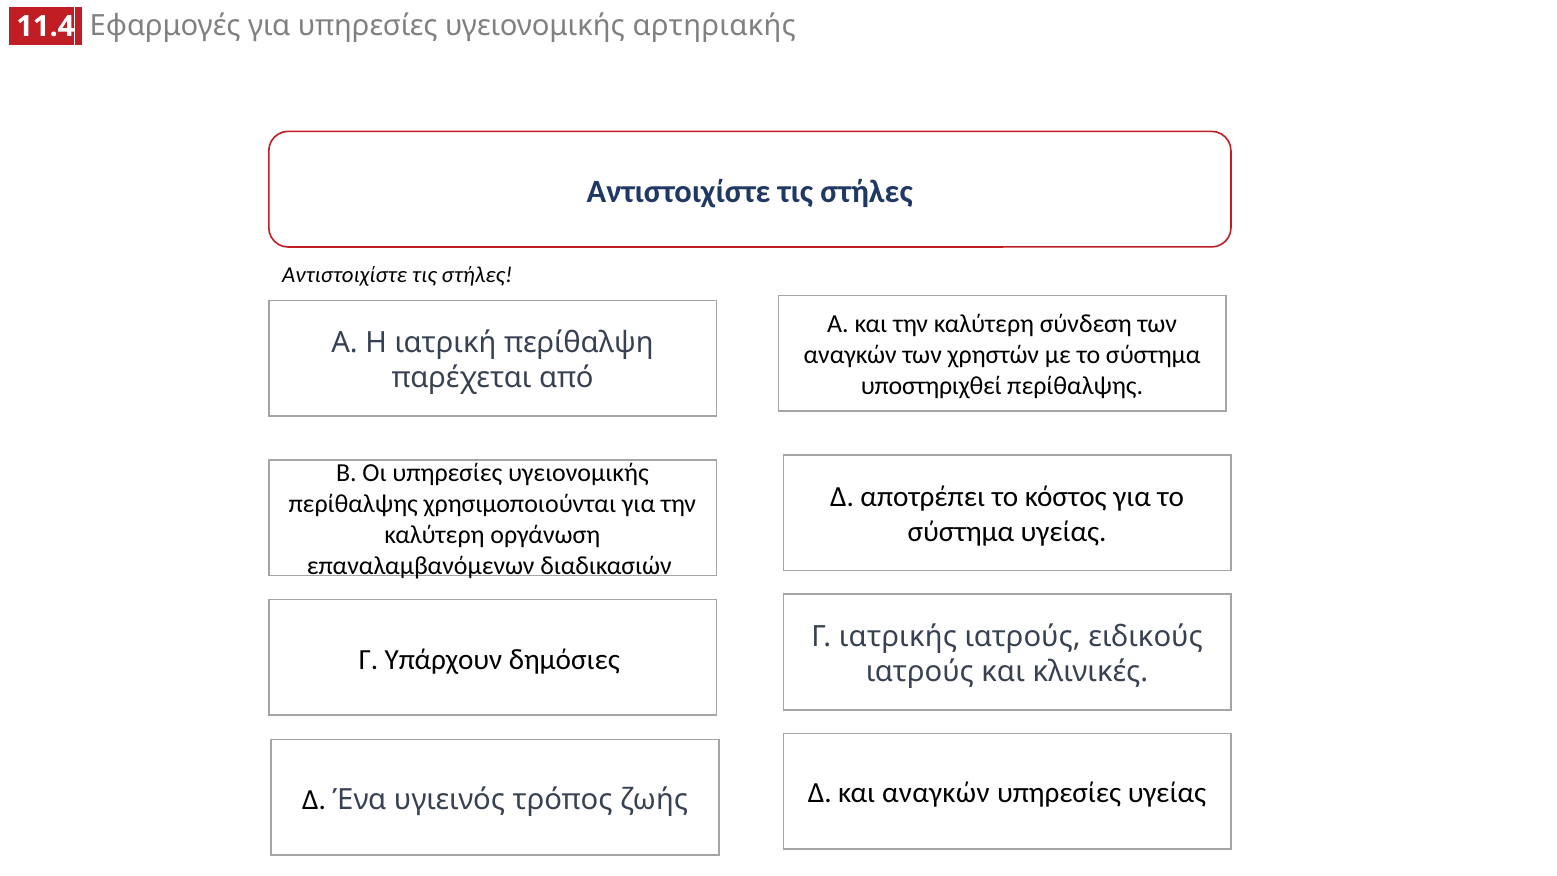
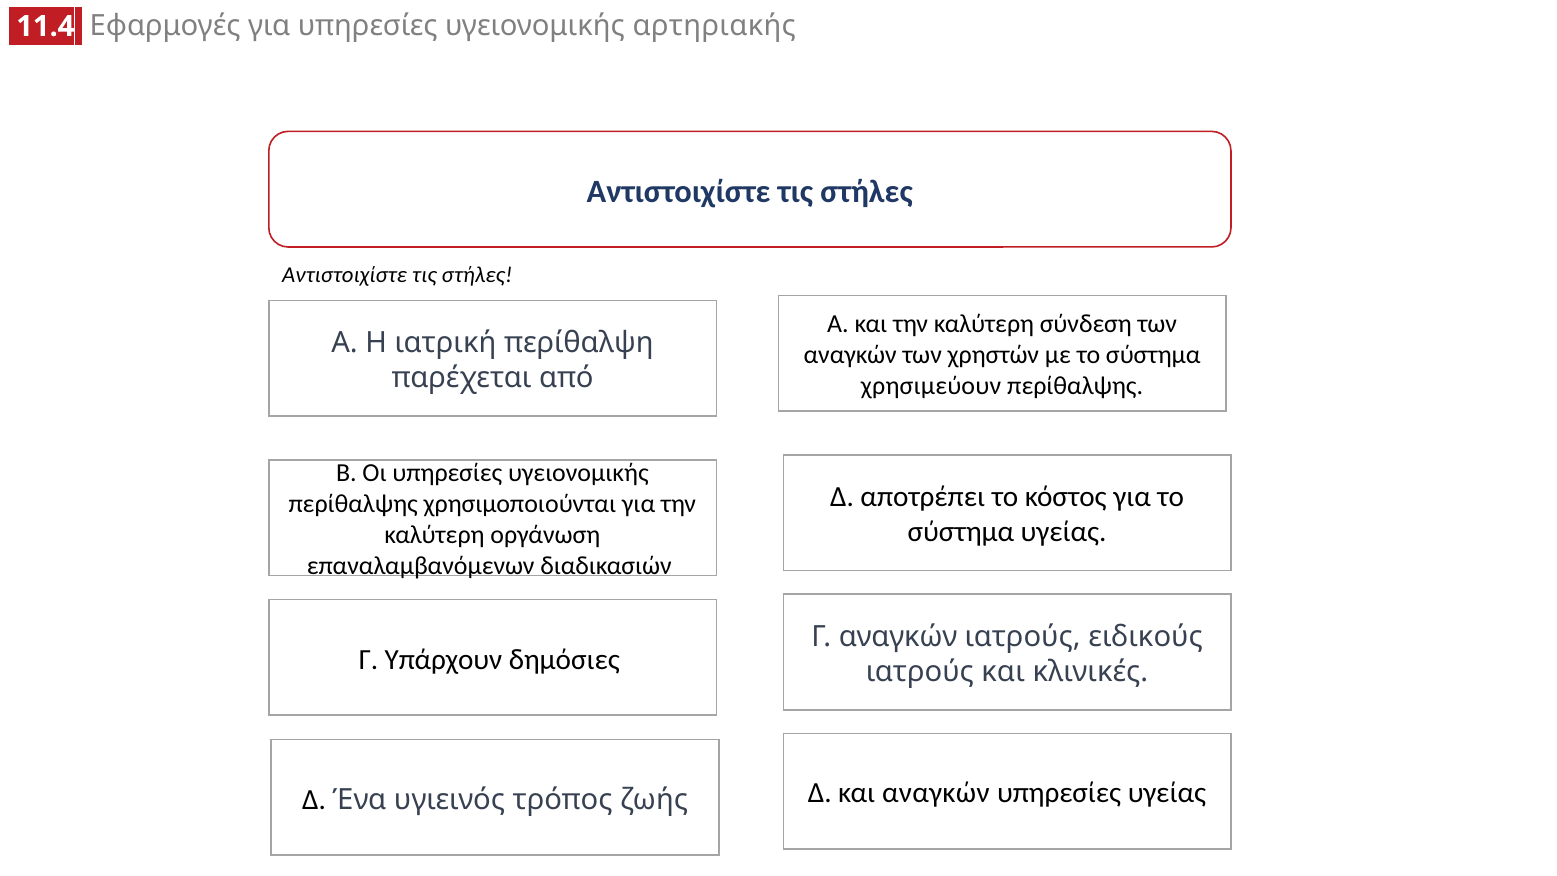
υποστηριχθεί: υποστηριχθεί -> χρησιμεύουν (931, 386)
Γ ιατρικής: ιατρικής -> αναγκών (898, 636)
